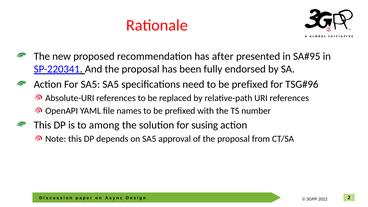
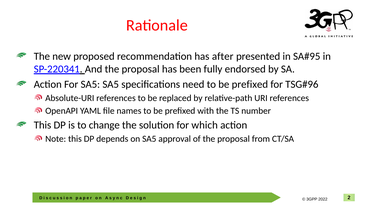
among: among -> change (104, 125)
susing: susing -> which (205, 125)
